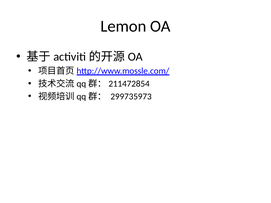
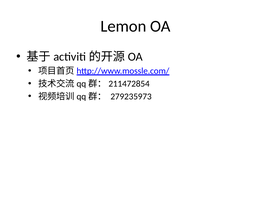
299735973: 299735973 -> 279235973 (131, 97)
